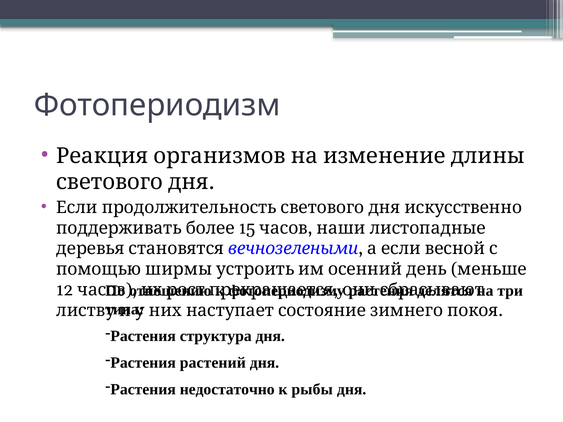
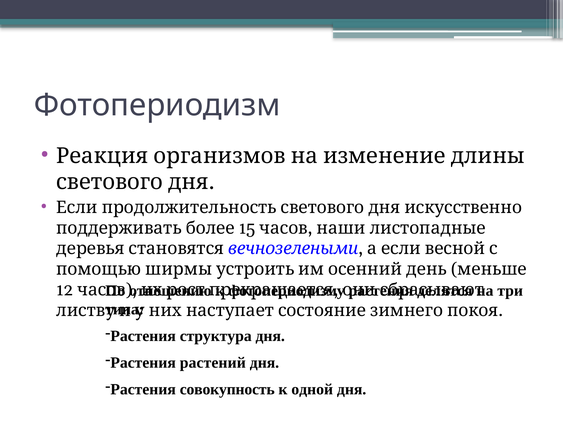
недостаточно: недостаточно -> совокупность (227, 389)
рыбы: рыбы -> одной (312, 389)
